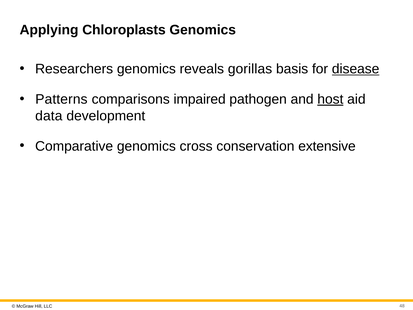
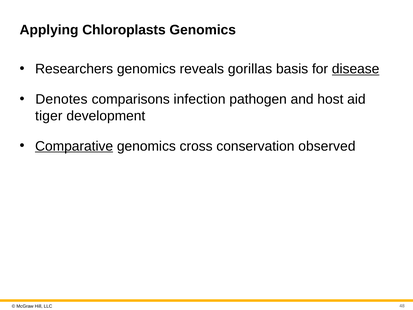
Patterns: Patterns -> Denotes (61, 99)
impaired: impaired -> infection (200, 99)
host underline: present -> none (330, 99)
data: data -> tiger (49, 116)
Comparative underline: none -> present (74, 146)
extensive: extensive -> observed (327, 146)
